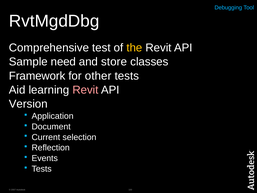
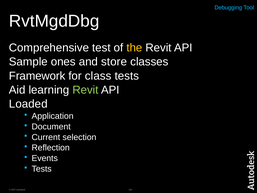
need: need -> ones (63, 62)
other: other -> class (98, 76)
Revit colour: pink -> light green (85, 90)
Version: Version -> Loaded (28, 104)
